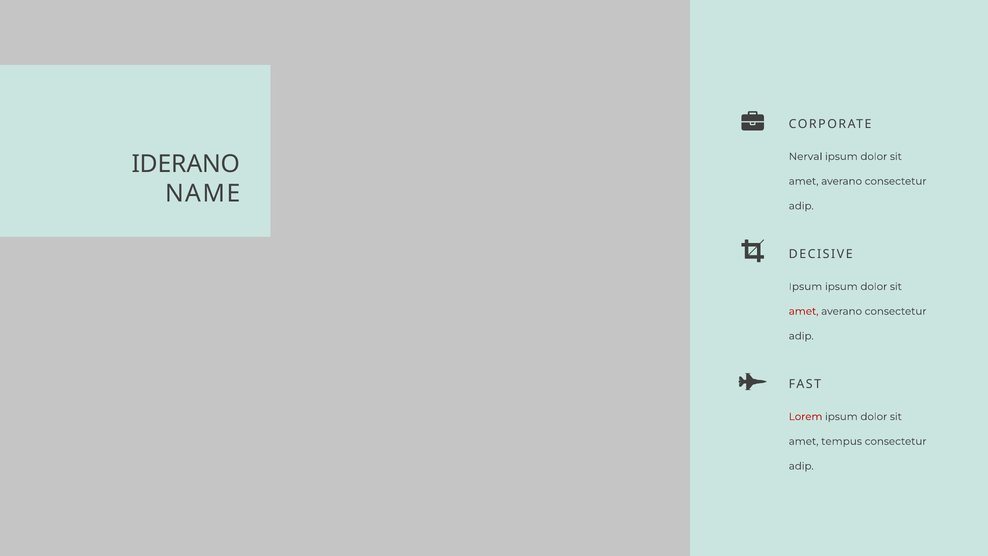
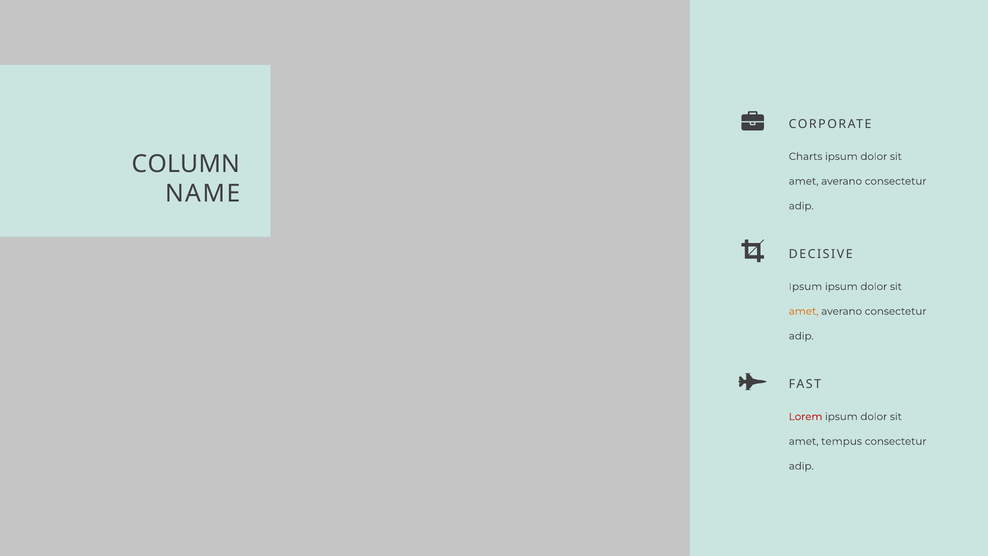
Nerval: Nerval -> Charts (806, 156)
IDERANO: IDERANO -> COLUMN (186, 164)
amet colour: red -> orange (804, 311)
